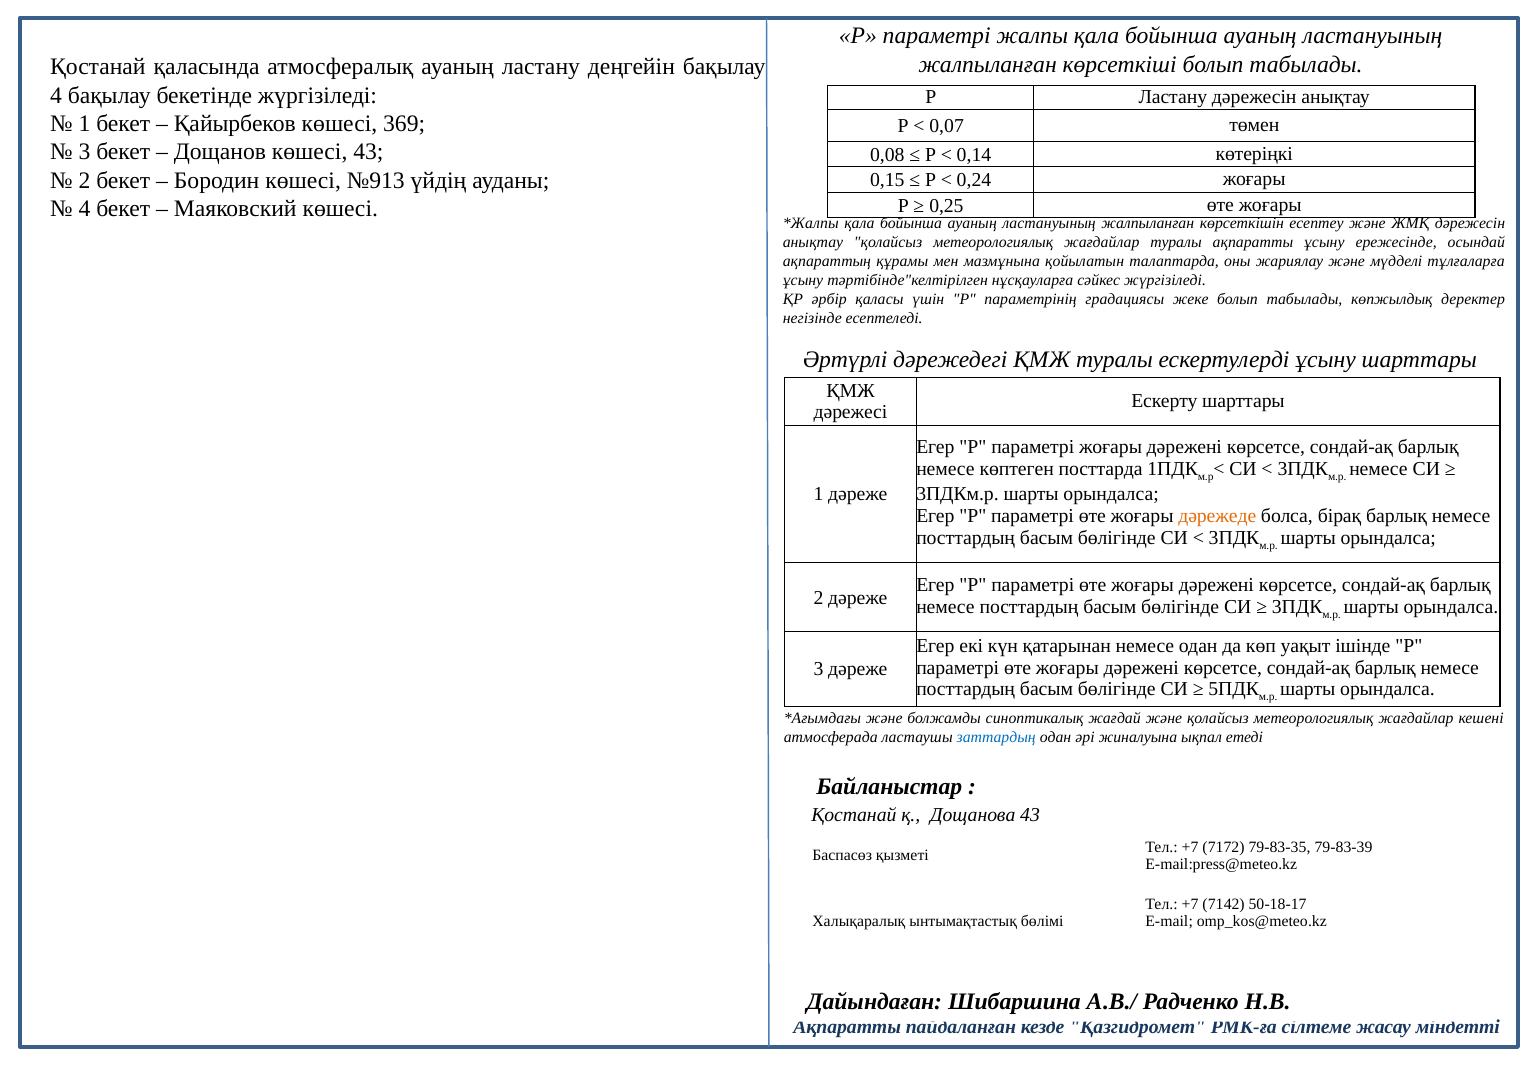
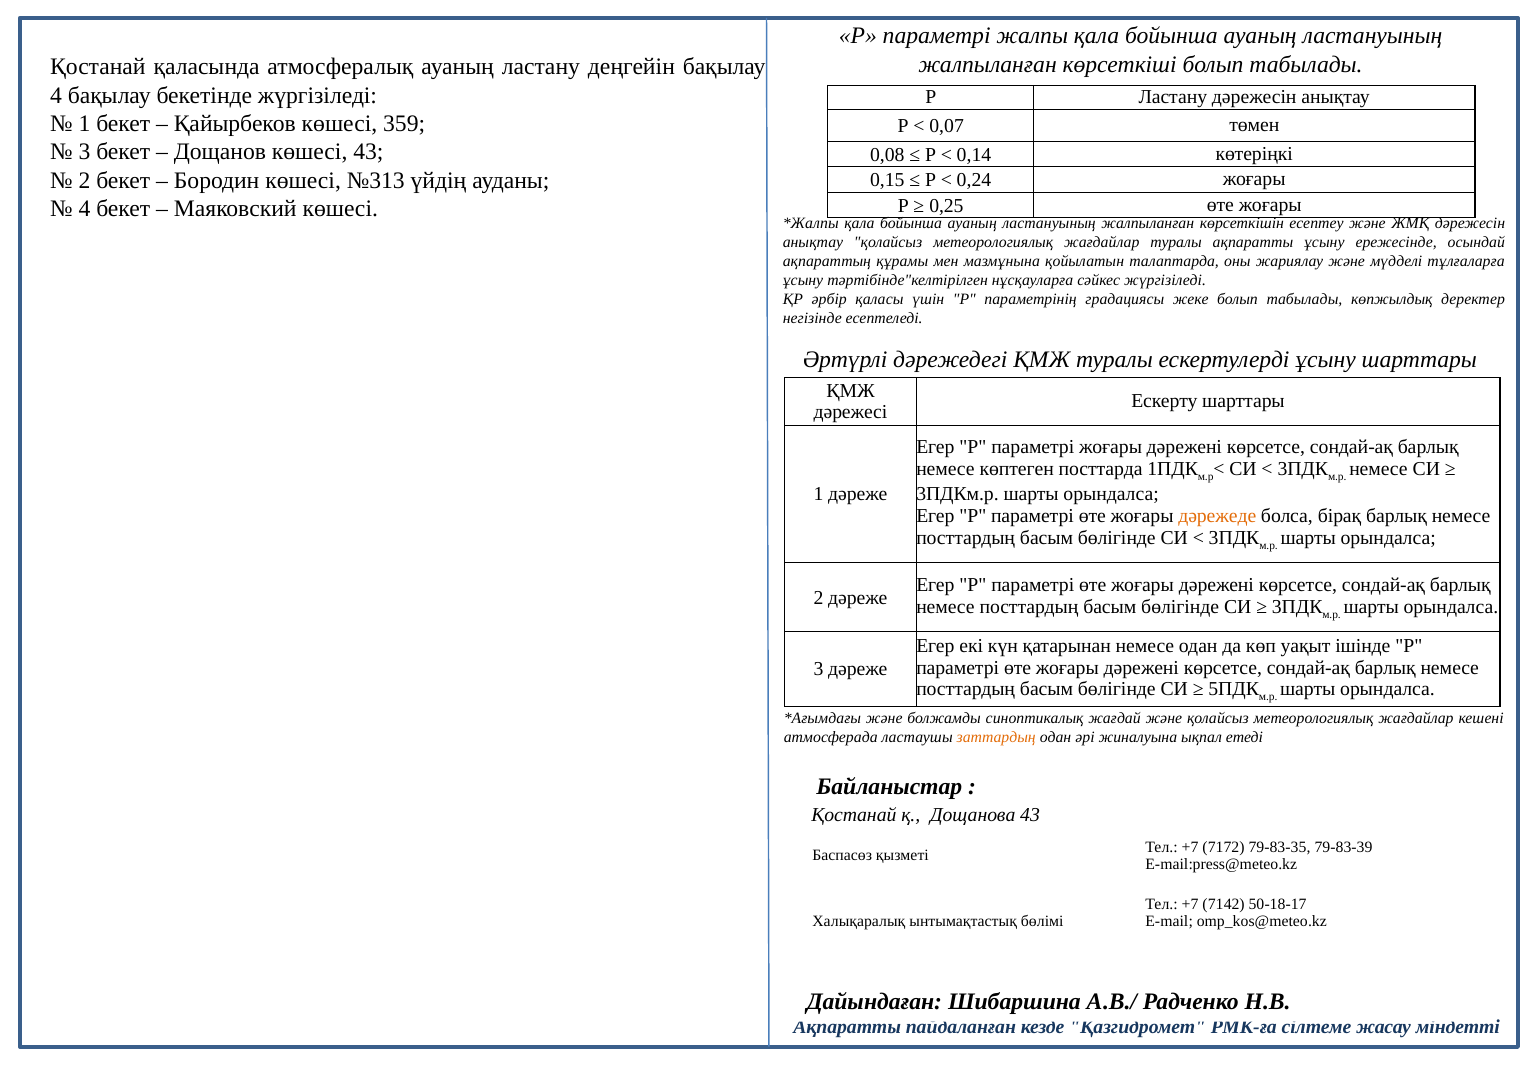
369: 369 -> 359 (404, 124)
№913: №913 -> №313 (376, 180)
заттардың colour: blue -> orange (996, 737)
